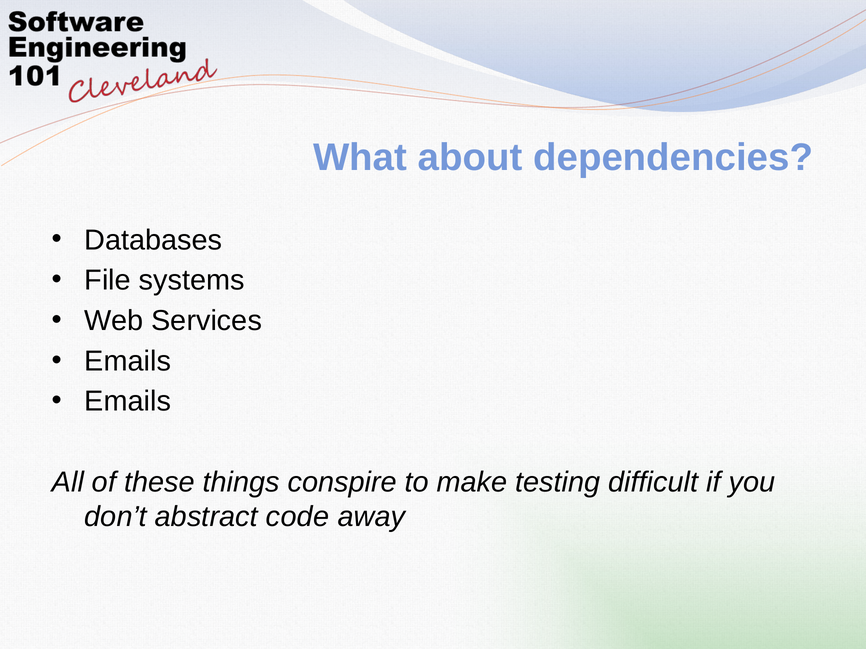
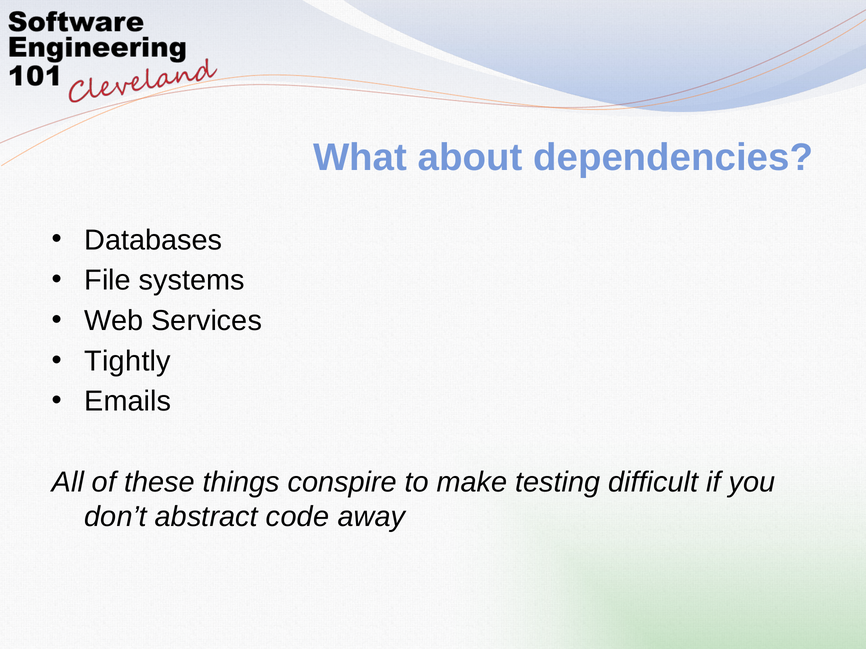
Emails: Emails -> Tightly (128, 361)
